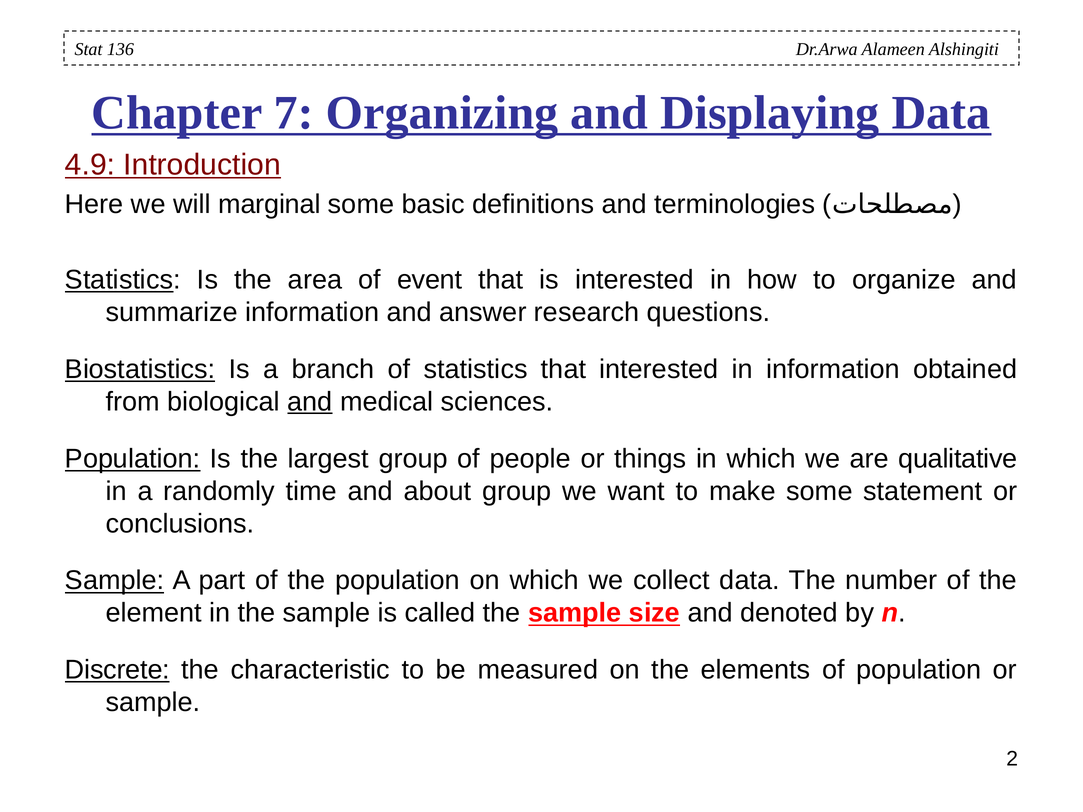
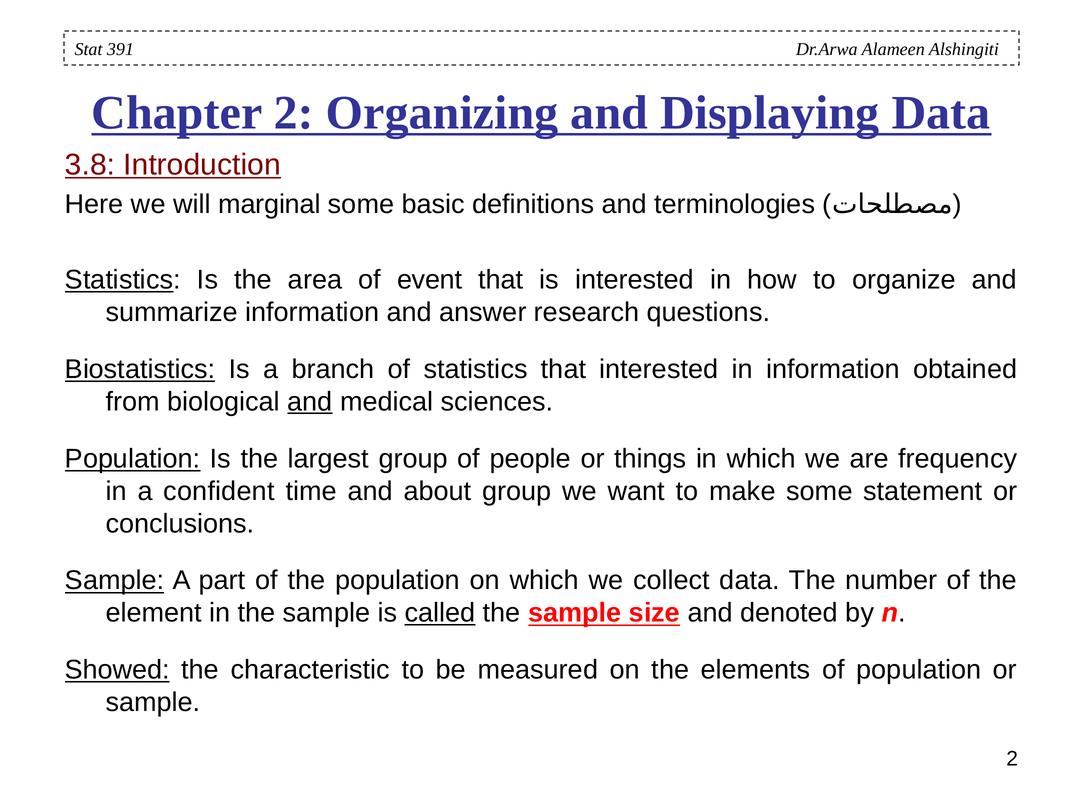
136: 136 -> 391 (121, 49)
Chapter 7: 7 -> 2 (294, 113)
4.9: 4.9 -> 3.8 (90, 165)
qualitative: qualitative -> frequency (958, 459)
randomly: randomly -> confident (219, 491)
called underline: none -> present (440, 613)
Discrete: Discrete -> Showed (117, 670)
